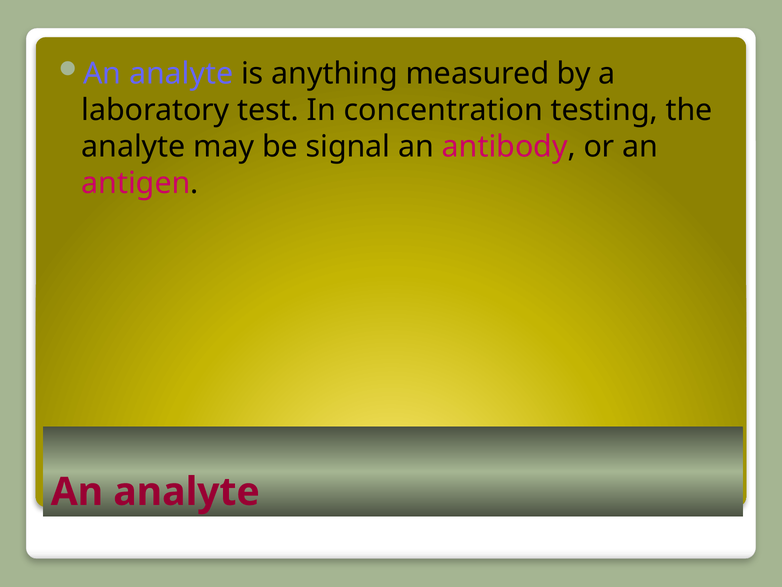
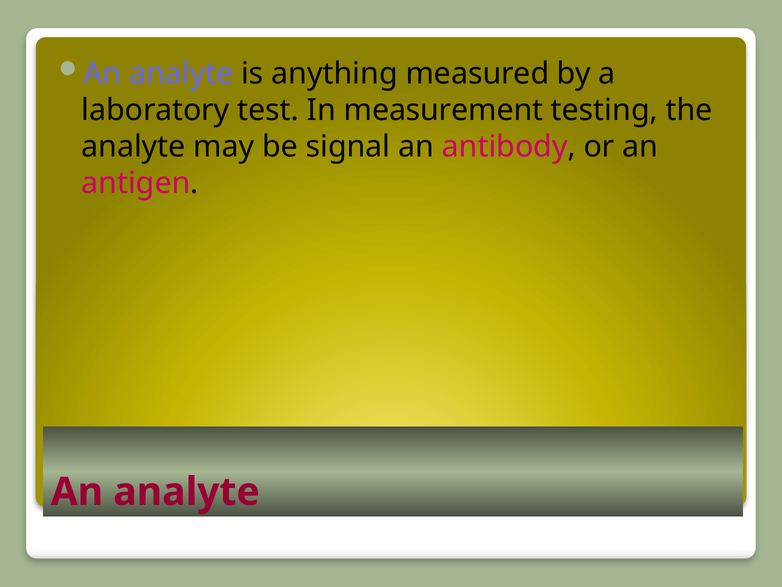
concentration: concentration -> measurement (444, 110)
